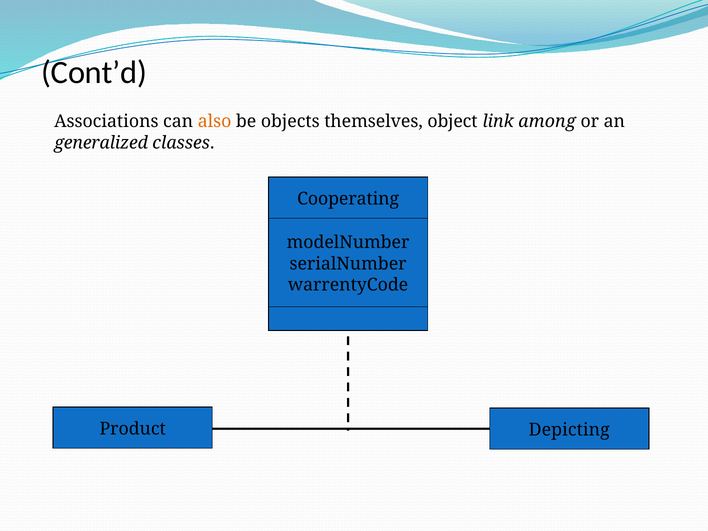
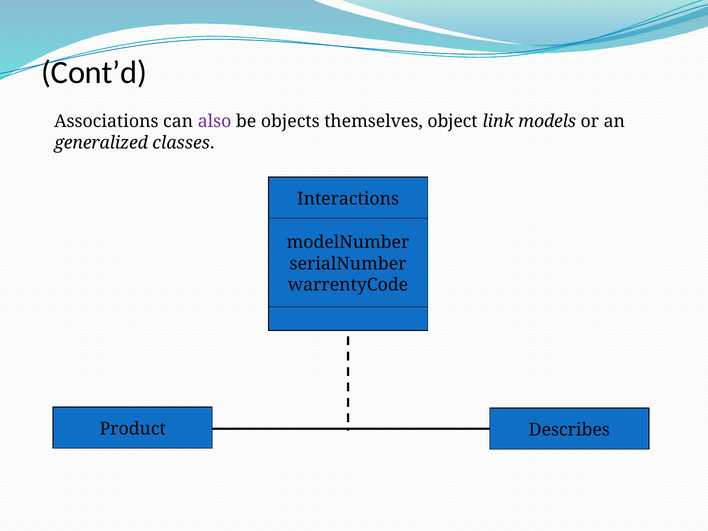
also colour: orange -> purple (215, 122)
among: among -> models (547, 122)
Cooperating: Cooperating -> Interactions (348, 199)
Depicting: Depicting -> Describes (569, 430)
